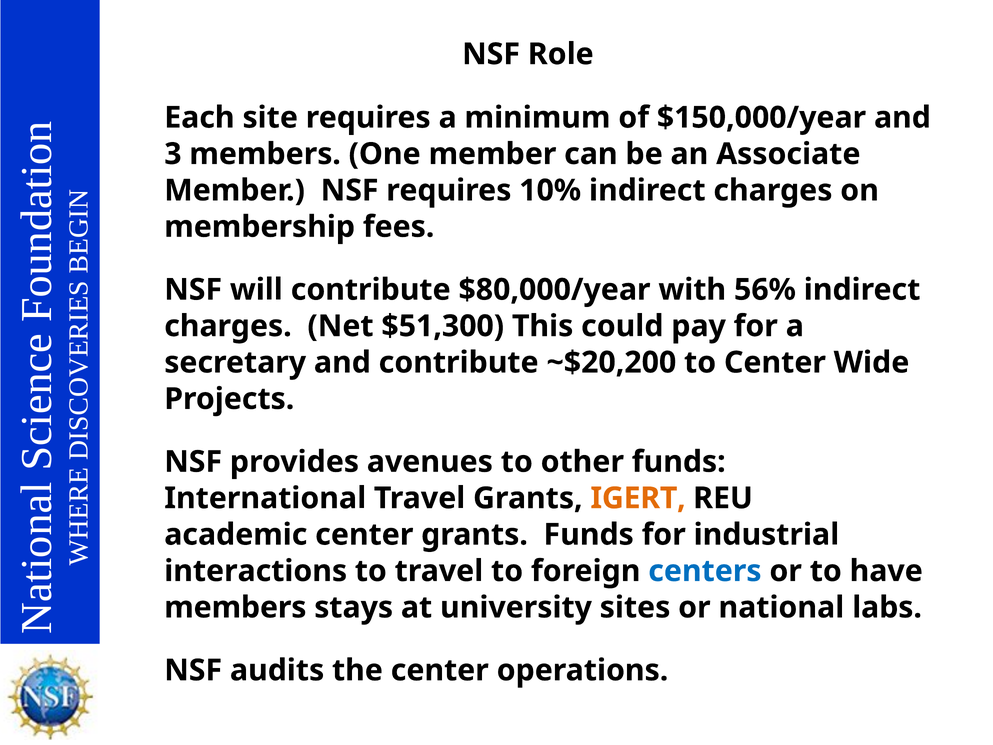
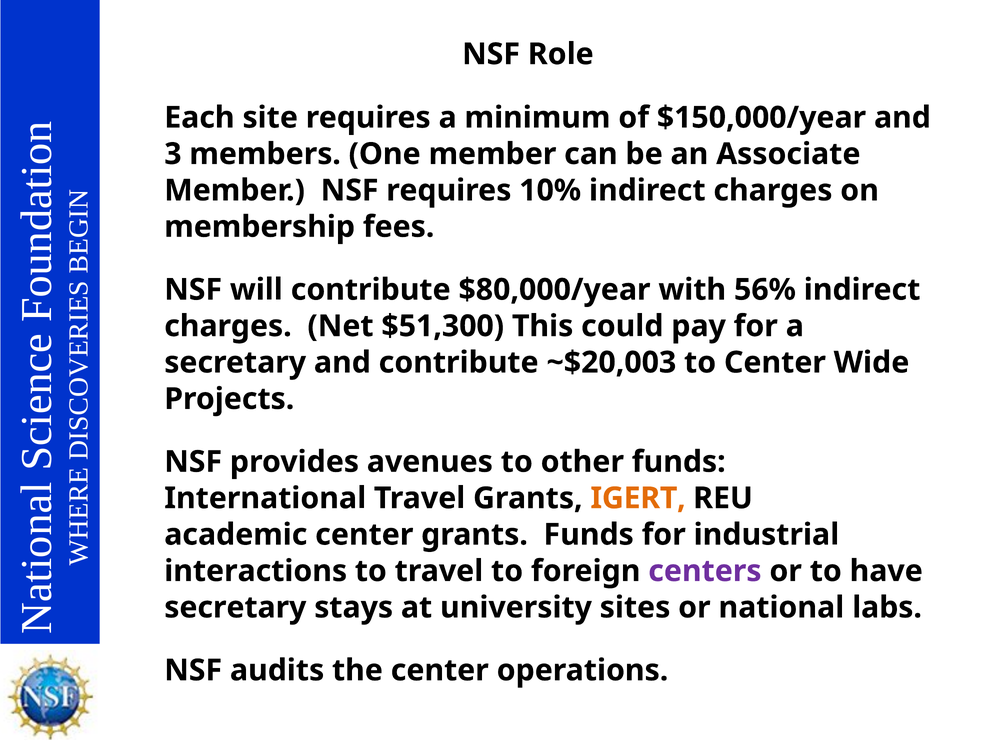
~$20,200: ~$20,200 -> ~$20,003 (611, 362)
centers colour: blue -> purple (705, 571)
members: members -> secretary (235, 607)
